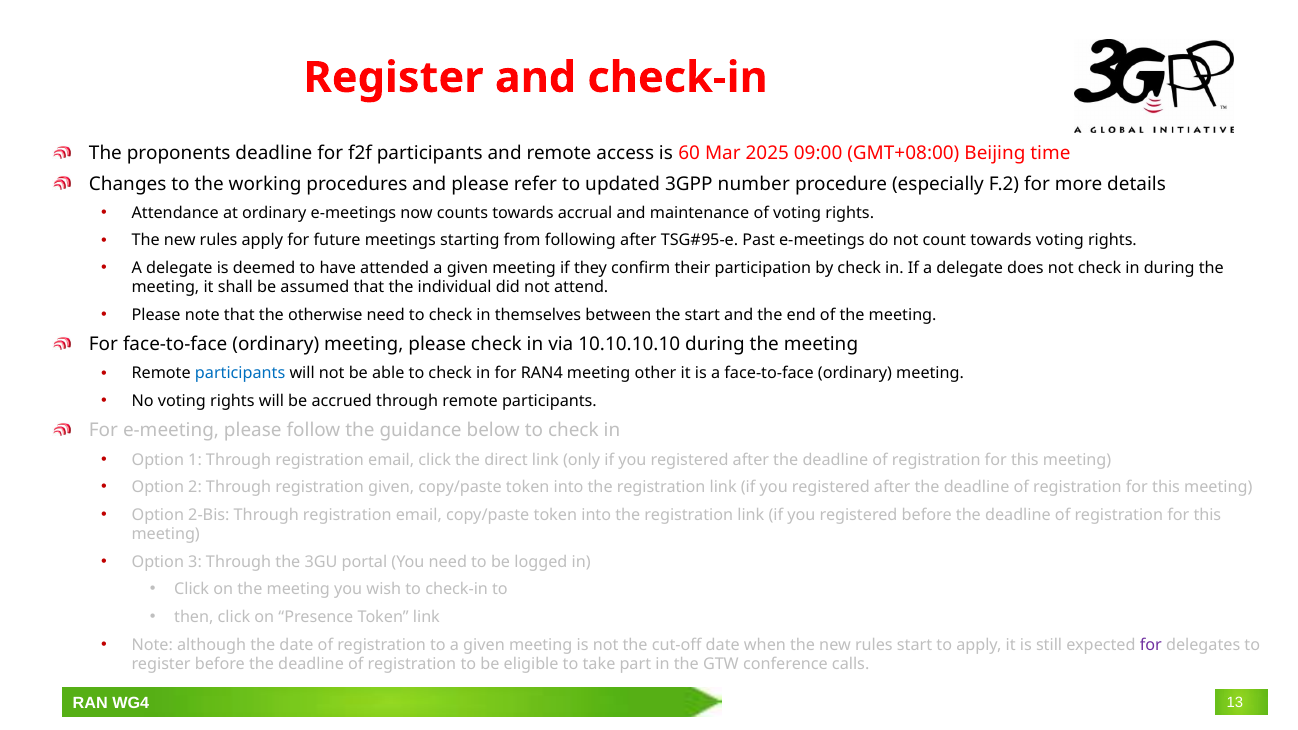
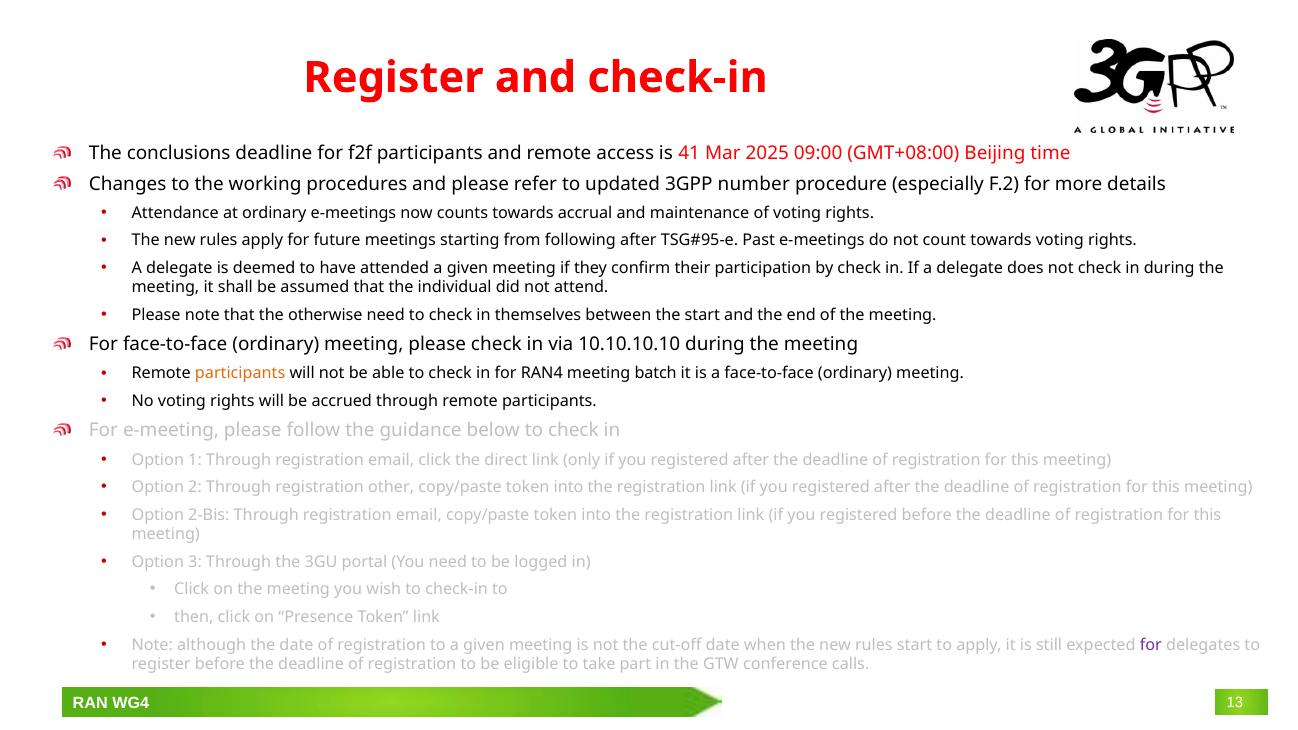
proponents: proponents -> conclusions (179, 153)
60: 60 -> 41 (689, 153)
participants colour: blue -> orange (240, 374)
other: other -> batch (656, 374)
registration given: given -> other (391, 487)
